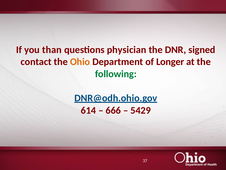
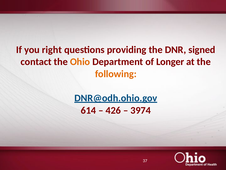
than: than -> right (52, 50)
physician: physician -> providing (127, 50)
following colour: green -> orange (116, 74)
666: 666 -> 426 (113, 110)
5429: 5429 -> 3974 (141, 110)
